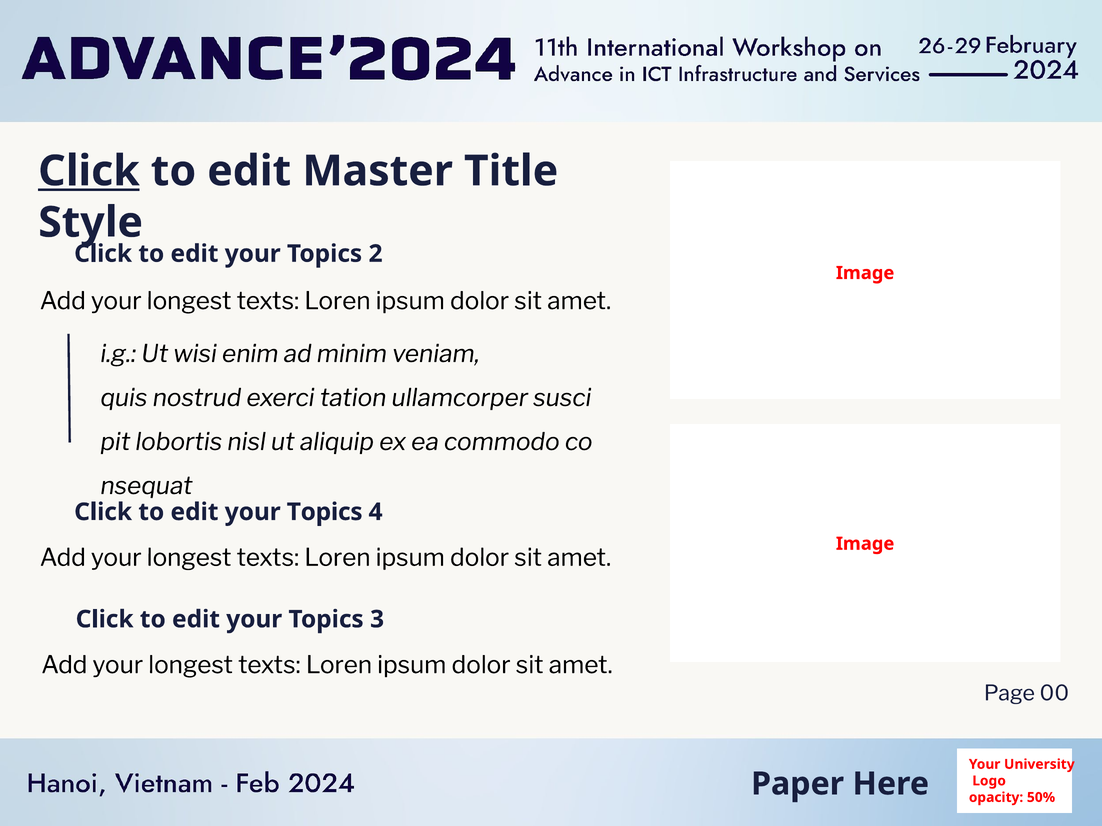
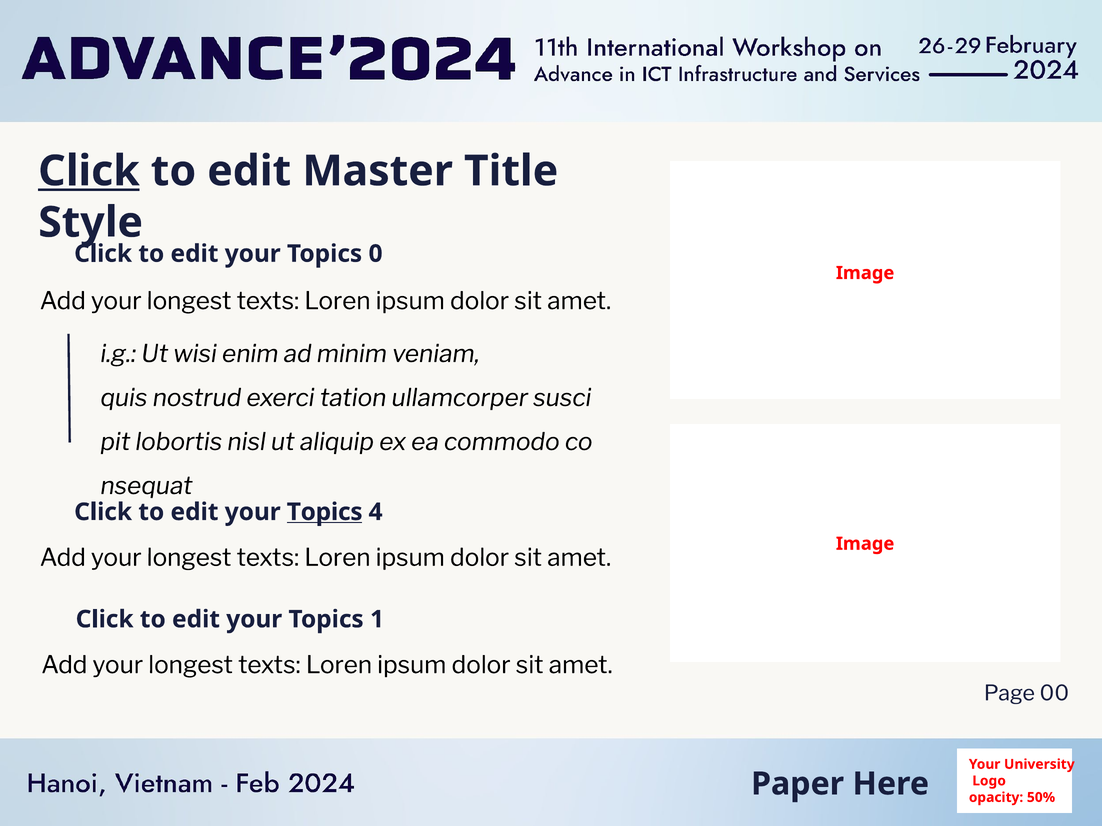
2: 2 -> 0 (376, 254)
Topics underline: none -> present (325, 512)
3: 3 -> 1 (377, 620)
